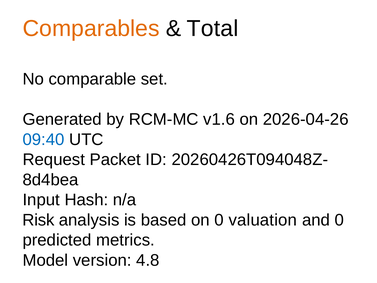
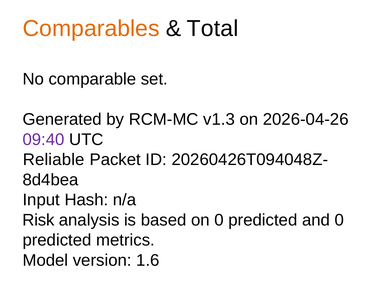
v1.6: v1.6 -> v1.3 (219, 119)
09:40 colour: blue -> purple (44, 139)
Request: Request -> Reliable (54, 160)
on 0 valuation: valuation -> predicted (263, 220)
4.8: 4.8 -> 1.6 (148, 260)
